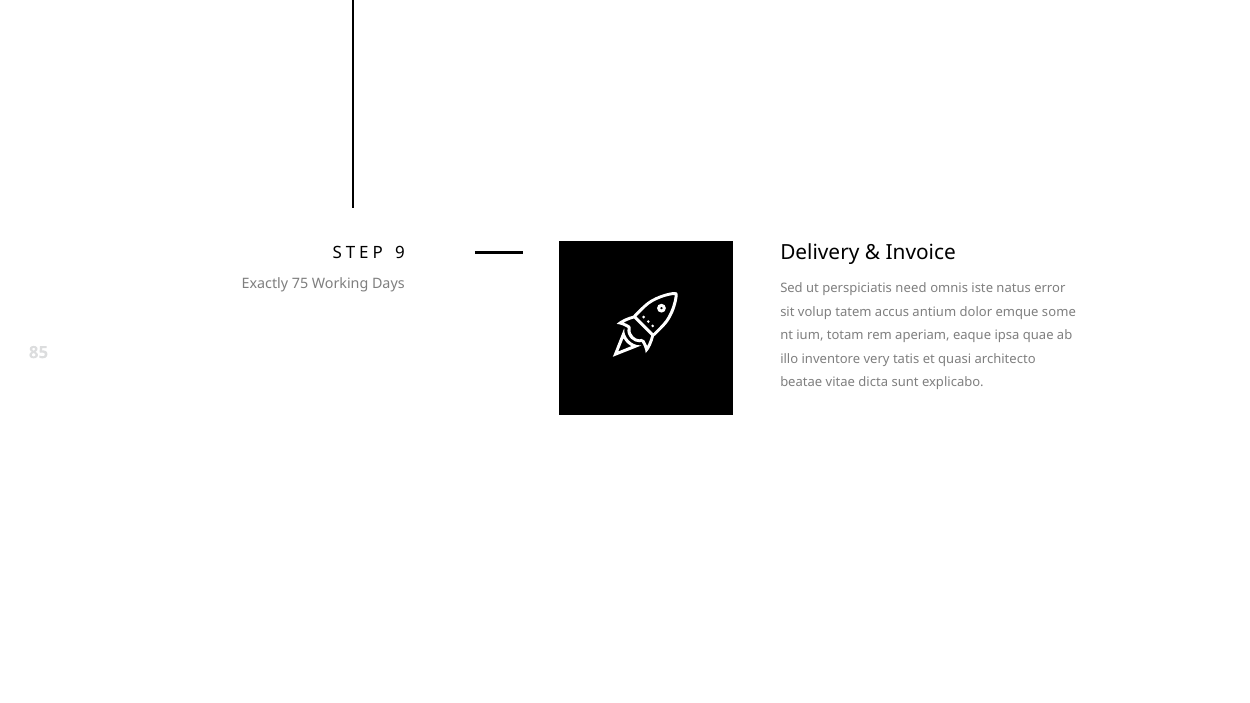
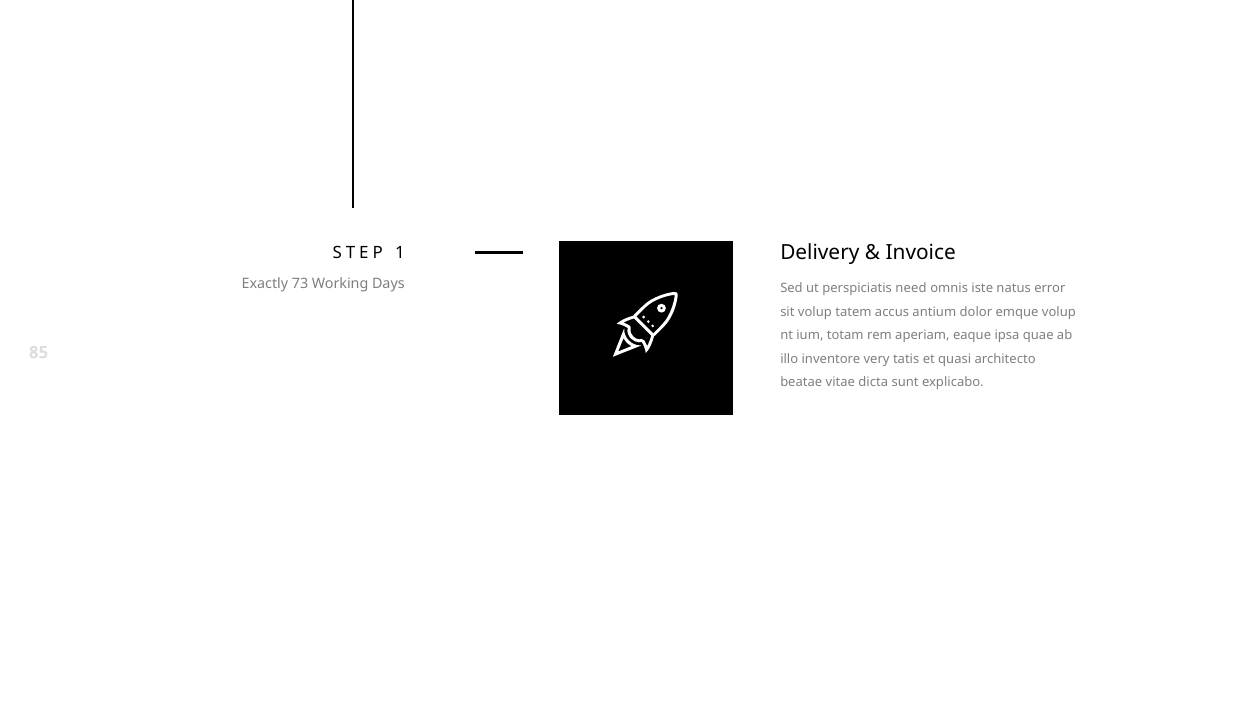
9: 9 -> 1 (400, 253)
75: 75 -> 73 (300, 284)
emque some: some -> volup (1059, 312)
